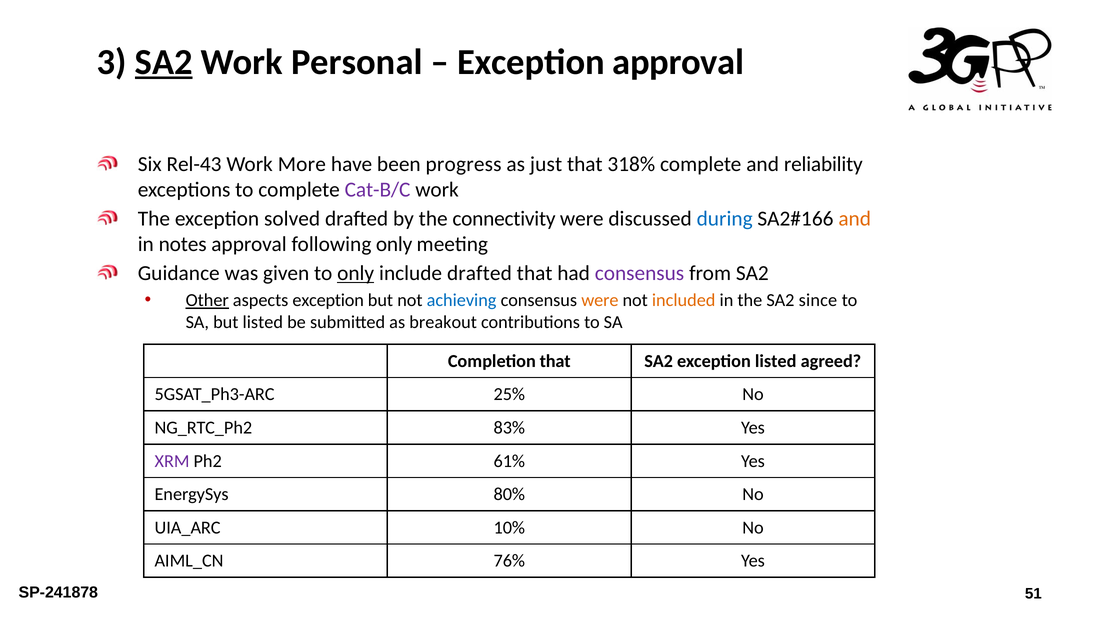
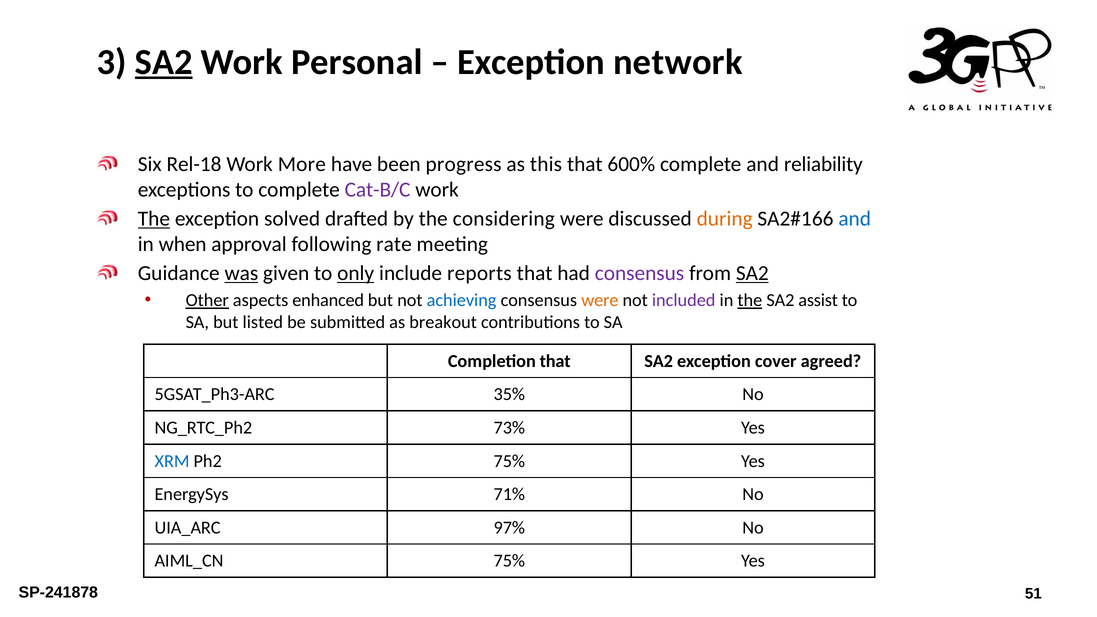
Exception approval: approval -> network (678, 62)
Rel-43: Rel-43 -> Rel-18 (194, 164)
just: just -> this (546, 164)
318%: 318% -> 600% (631, 164)
The underline: none -> present (154, 219)
connectivity: connectivity -> considering (504, 219)
during colour: blue -> orange (725, 219)
and colour: orange -> blue (855, 219)
notes: notes -> when (183, 244)
following only: only -> rate (394, 244)
was underline: none -> present (241, 273)
include drafted: drafted -> reports (479, 273)
SA2 underline: none -> present (752, 273)
aspects exception: exception -> enhanced (328, 300)
included colour: orange -> purple (684, 300)
the underline: none -> present (750, 300)
since: since -> assist (818, 300)
exception listed: listed -> cover (776, 361)
25%: 25% -> 35% (509, 394)
83%: 83% -> 73% (509, 428)
XRM colour: purple -> blue (172, 461)
Ph2 61%: 61% -> 75% (509, 461)
80%: 80% -> 71% (509, 494)
10%: 10% -> 97% (509, 528)
76%: 76% -> 75% (509, 561)
